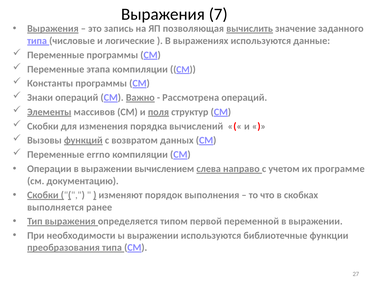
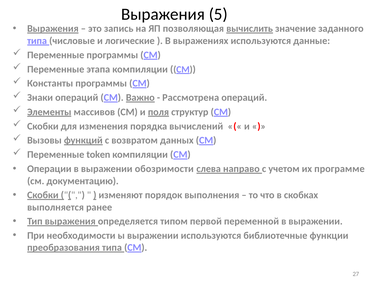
7: 7 -> 5 (218, 14)
errno: errno -> token (98, 154)
вычислением: вычислением -> обозримости (164, 169)
